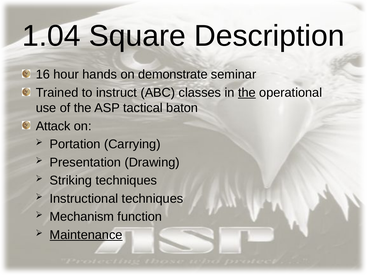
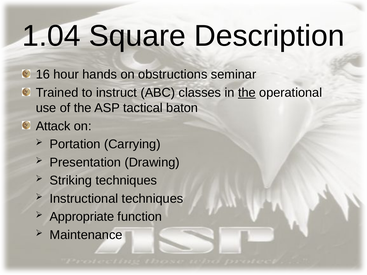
demonstrate: demonstrate -> obstructions (173, 75)
Mechanism: Mechanism -> Appropriate (82, 217)
Maintenance underline: present -> none (86, 235)
